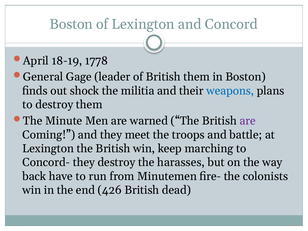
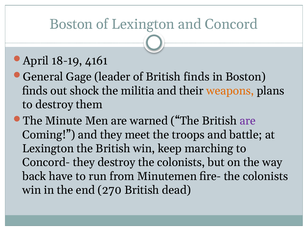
1778: 1778 -> 4161 (96, 61)
British them: them -> finds (197, 77)
weapons colour: blue -> orange (230, 91)
destroy the harasses: harasses -> colonists (181, 162)
426: 426 -> 270 (110, 190)
